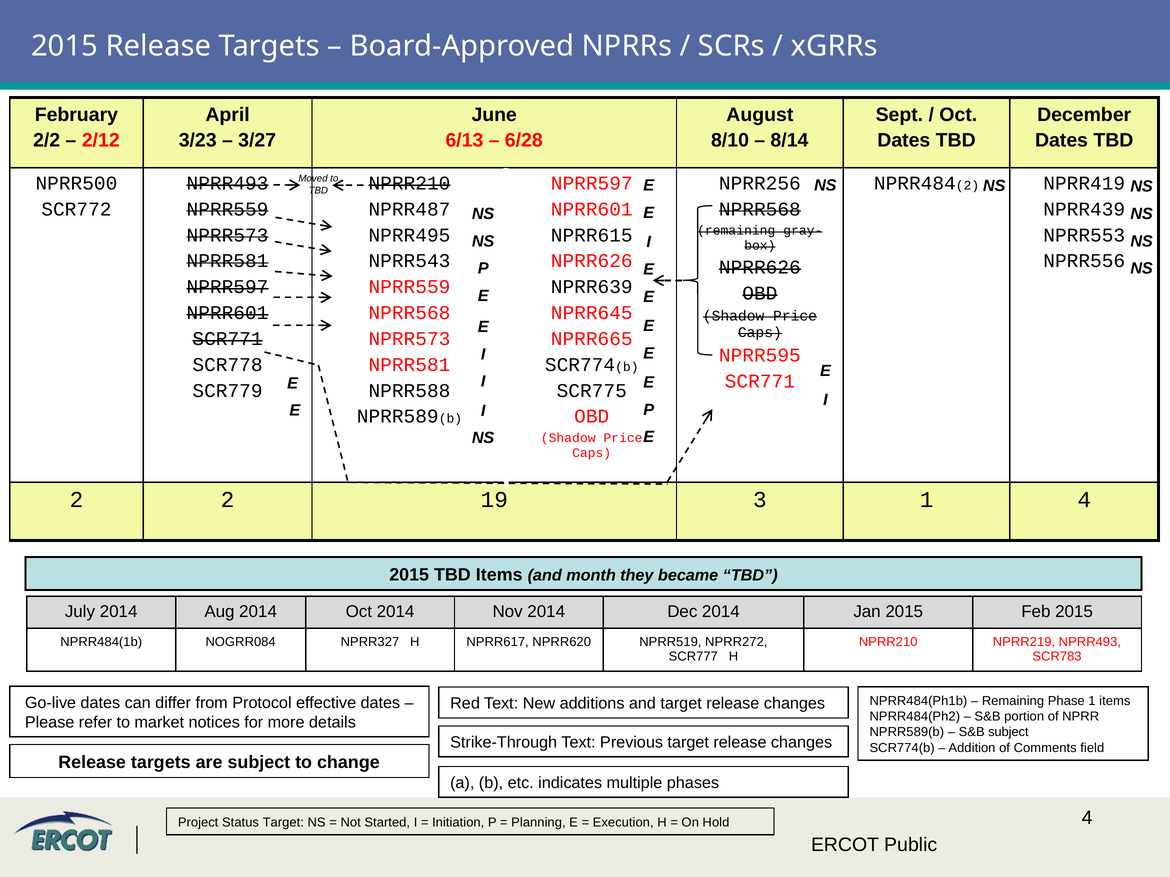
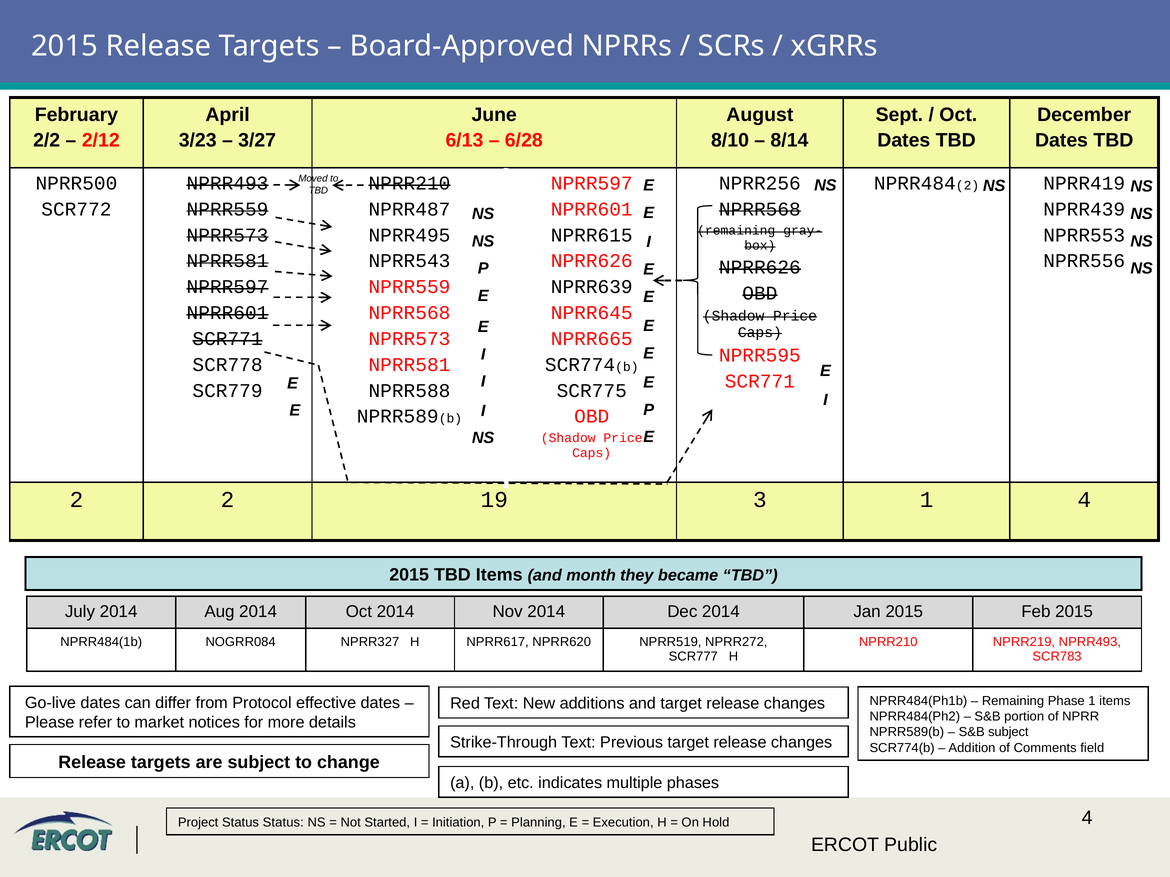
Status Target: Target -> Status (283, 823)
